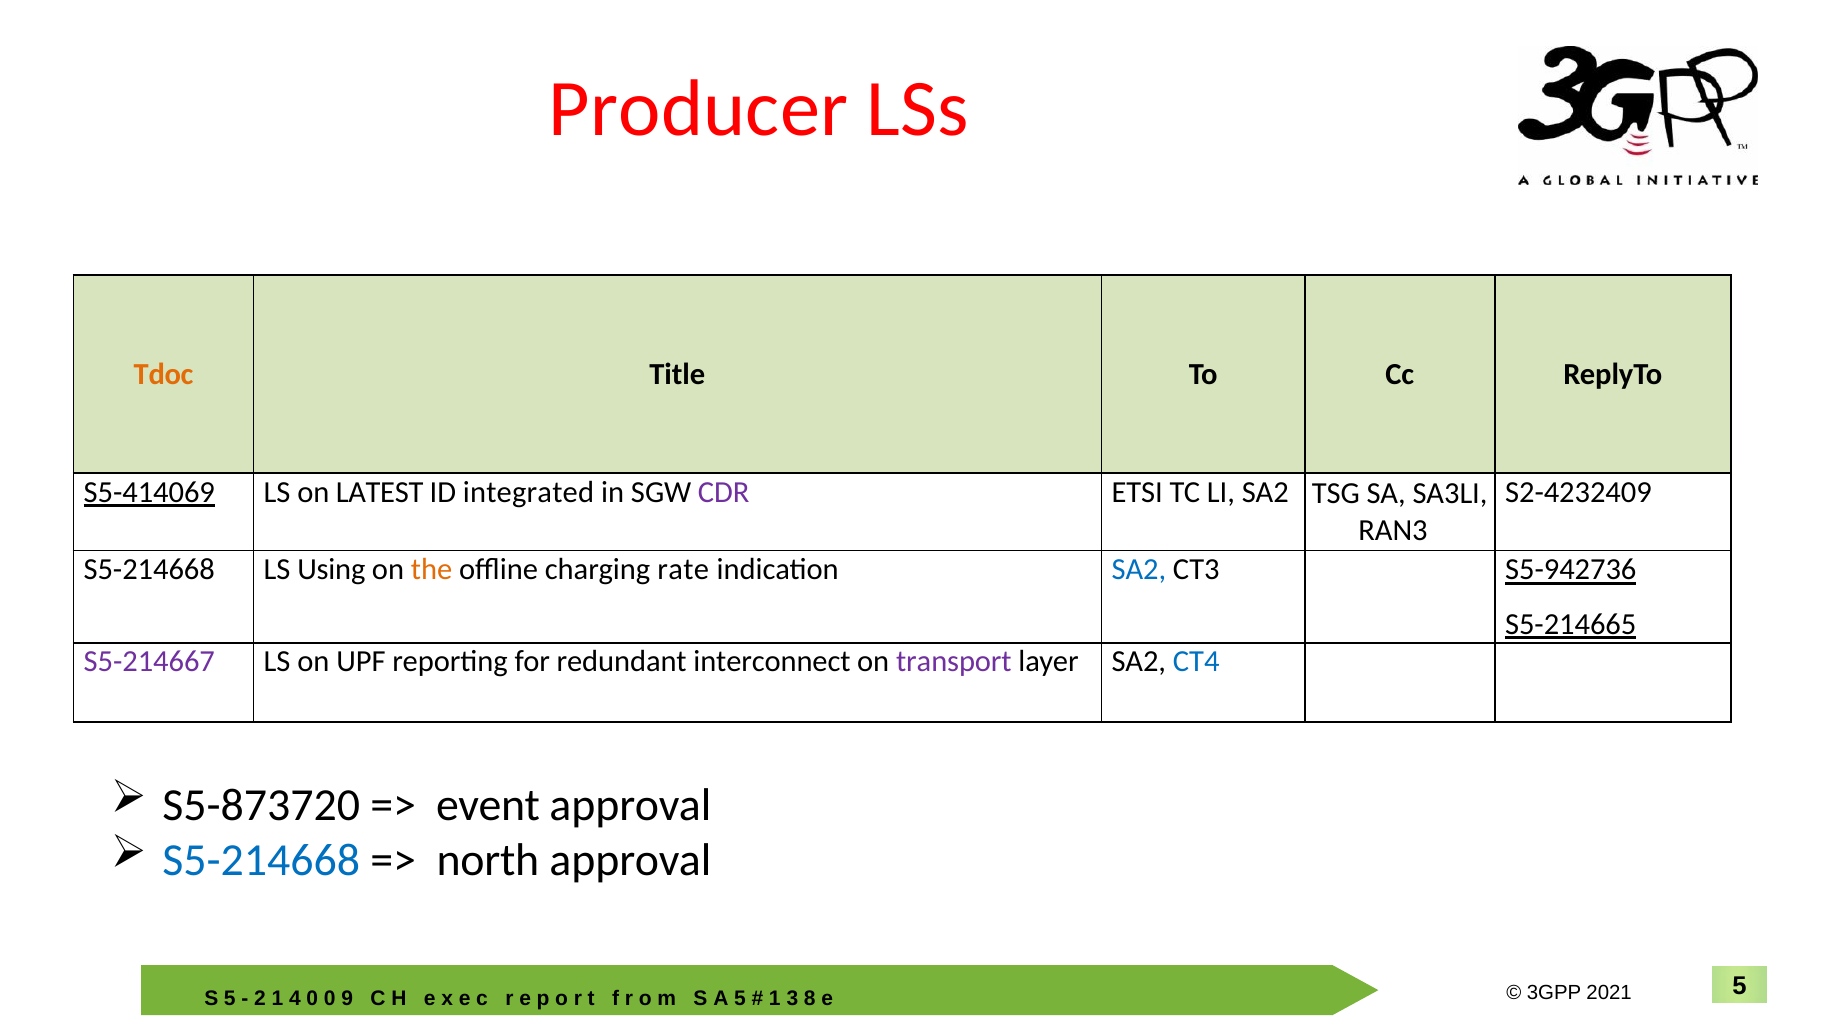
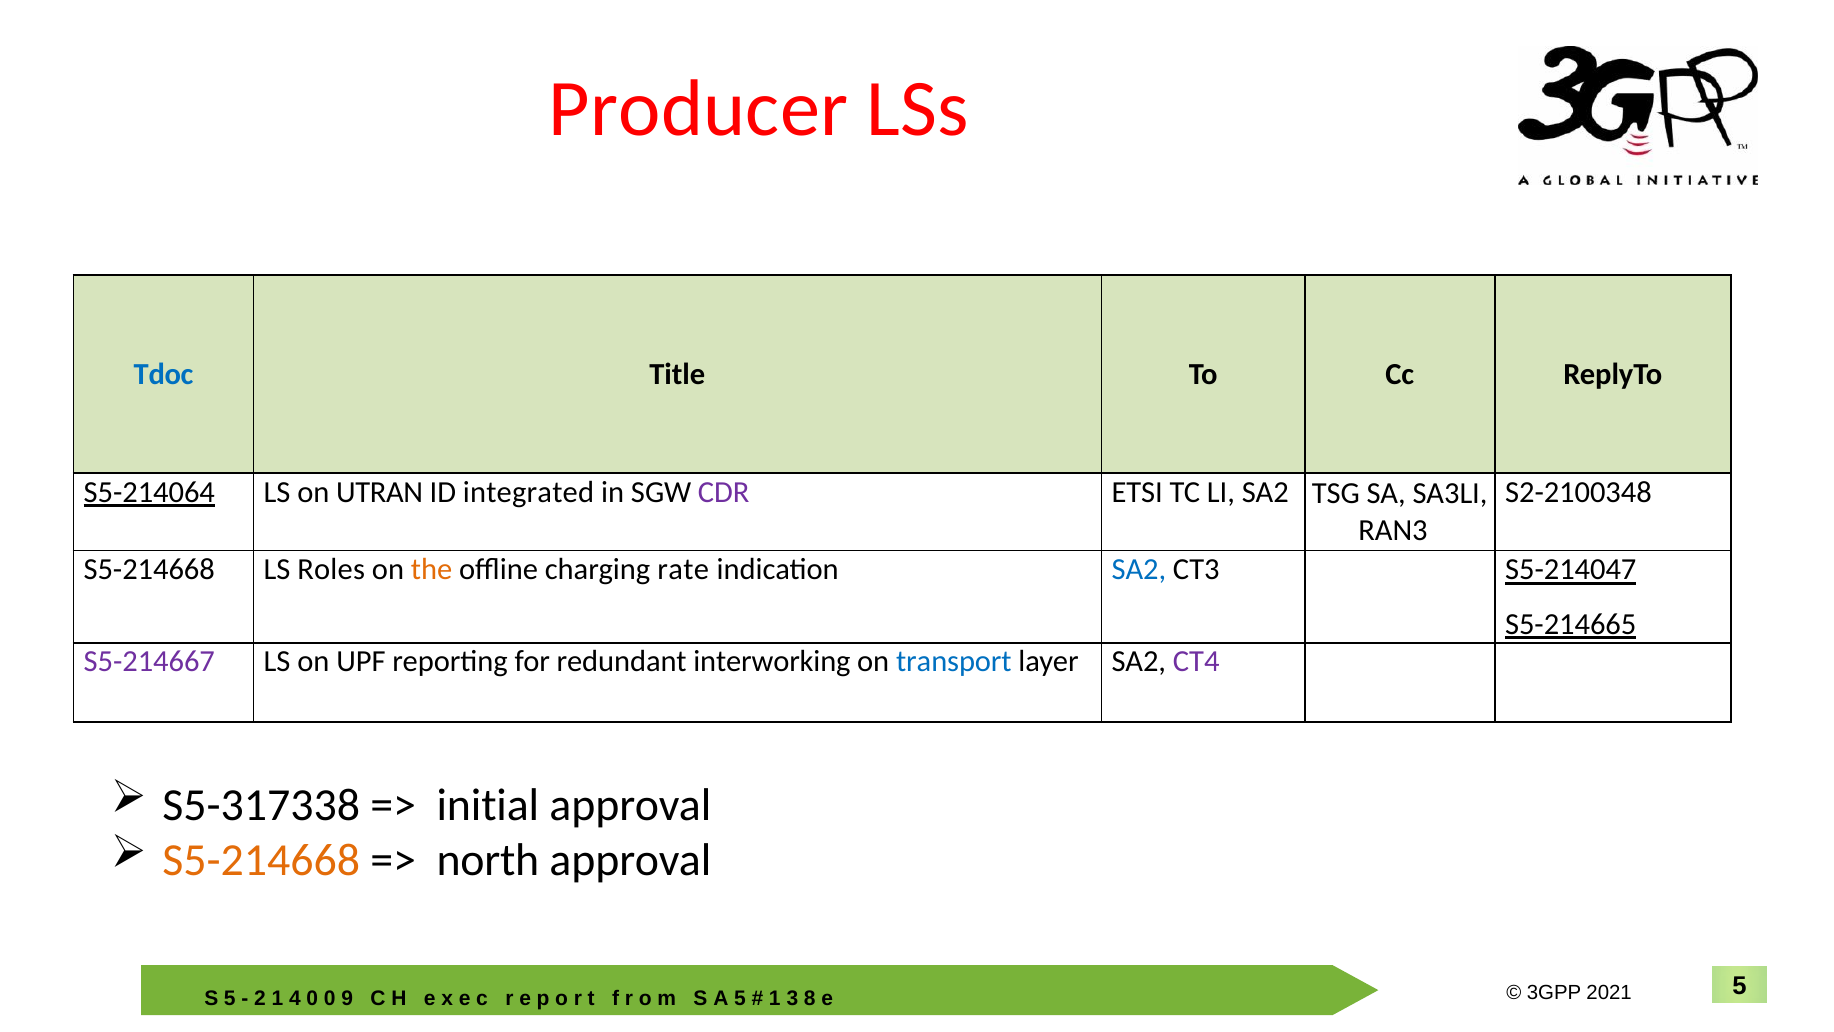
Tdoc colour: orange -> blue (164, 374)
S5-414069: S5-414069 -> S5-214064 (149, 492)
LATEST: LATEST -> UTRAN (380, 492)
S2-4232409: S2-4232409 -> S2-2100348 (1578, 492)
Using: Using -> Roles (331, 570)
S5-942736: S5-942736 -> S5-214047 (1571, 570)
interconnect: interconnect -> interworking (772, 662)
transport colour: purple -> blue (954, 662)
CT4 colour: blue -> purple (1196, 662)
S5-873720: S5-873720 -> S5-317338 (261, 805)
event: event -> initial (488, 805)
S5-214668 colour: blue -> orange (261, 860)
